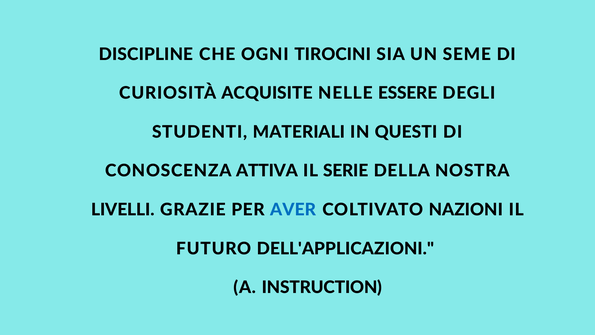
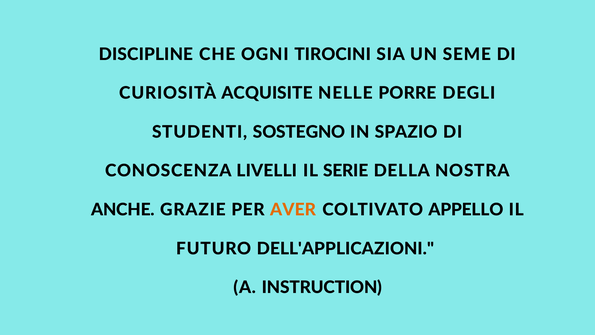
ESSERE: ESSERE -> PORRE (408, 93)
MATERIALI: MATERIALI -> SOSTEGNO (299, 132)
QUESTI: QUESTI -> SPAZIO (406, 132)
ATTIVA: ATTIVA -> LIVELLI (267, 171)
LIVELLI: LIVELLI -> ANCHE (123, 210)
AVER colour: blue -> orange (293, 210)
NAZIONI: NAZIONI -> APPELLO (466, 210)
